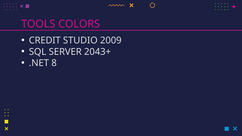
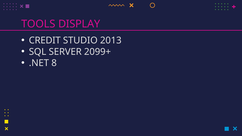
COLORS: COLORS -> DISPLAY (79, 24)
2009: 2009 -> 2013 (111, 40)
2043+: 2043+ -> 2099+ (98, 52)
